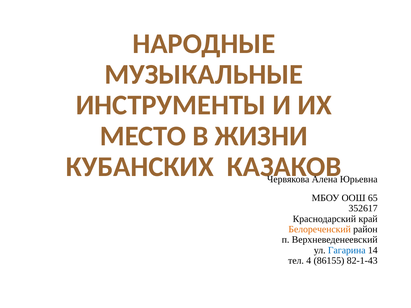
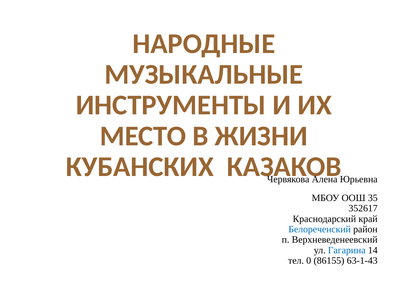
65: 65 -> 35 (373, 198)
Белореченский colour: orange -> blue (320, 229)
4: 4 -> 0 (309, 261)
82-1-43: 82-1-43 -> 63-1-43 (362, 261)
